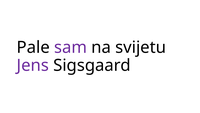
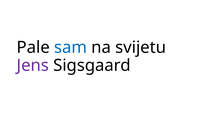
sam colour: purple -> blue (71, 47)
